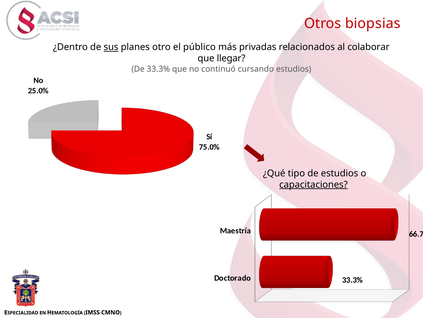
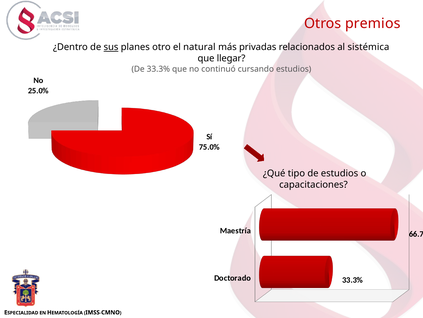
biopsias: biopsias -> premios (373, 24)
público: público -> natural (199, 47)
colaborar: colaborar -> sistémica (368, 47)
capacitaciones underline: present -> none (313, 184)
